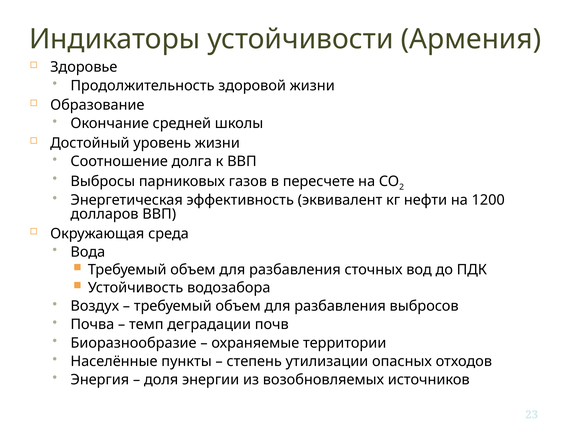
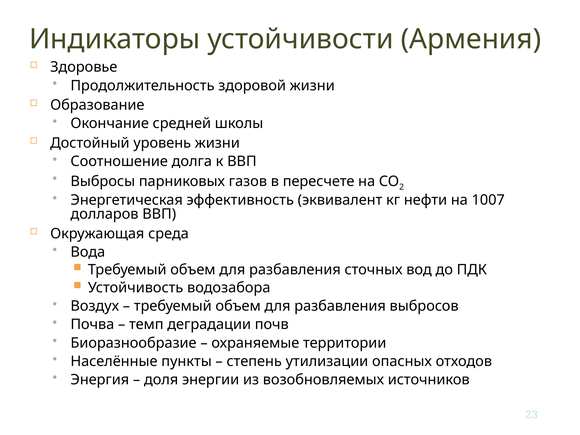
1200: 1200 -> 1007 (488, 200)
